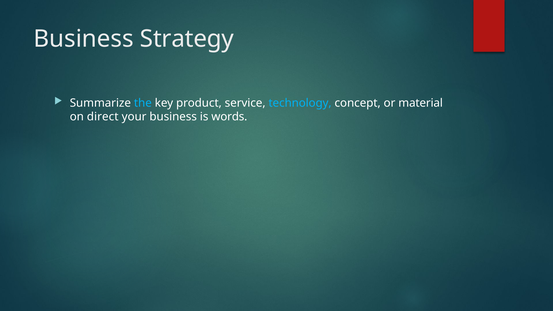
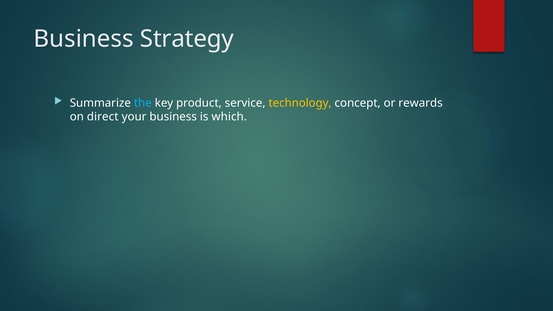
technology colour: light blue -> yellow (300, 103)
material: material -> rewards (421, 103)
words: words -> which (229, 117)
